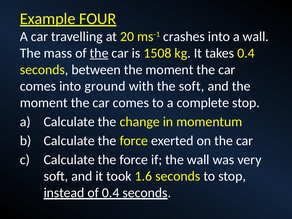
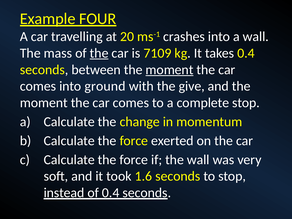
1508: 1508 -> 7109 (158, 53)
moment underline: none -> present (170, 70)
the soft: soft -> give (192, 86)
